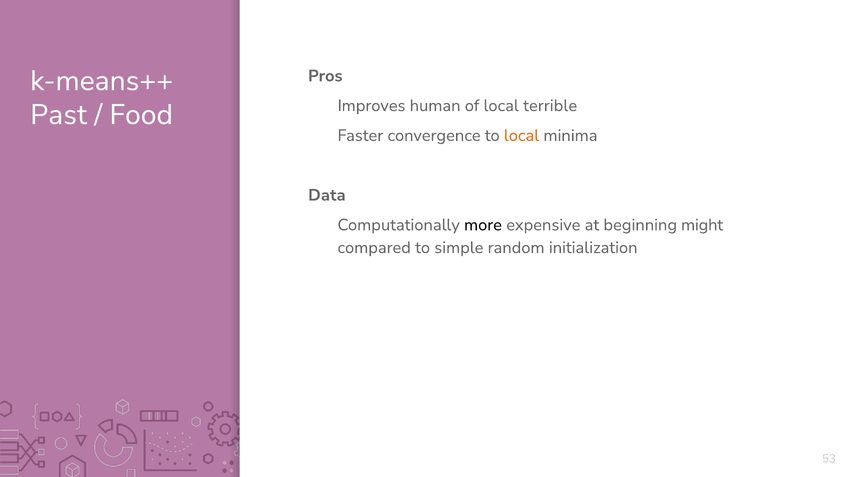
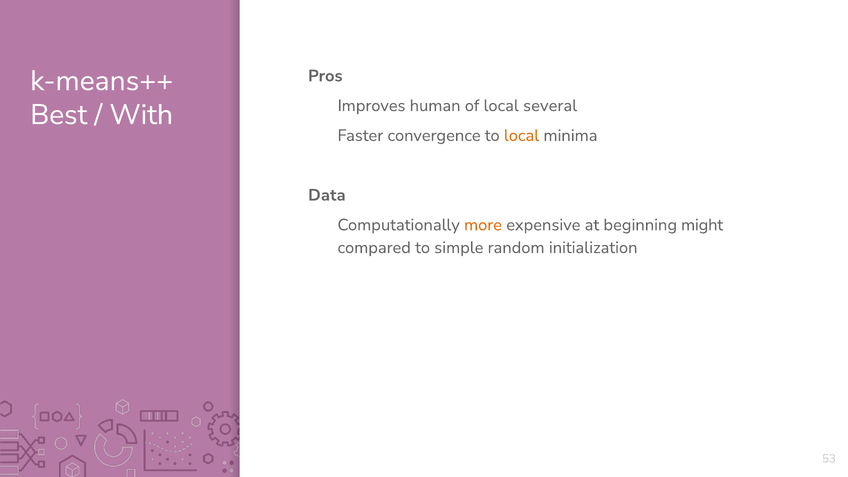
terrible: terrible -> several (550, 106)
Past: Past -> Best (59, 115)
Food: Food -> With (141, 115)
more colour: black -> orange (483, 225)
